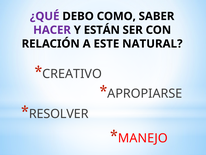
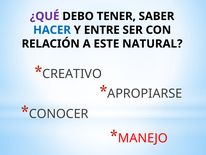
COMO: COMO -> TENER (116, 16)
HACER colour: purple -> blue (52, 30)
ESTÁN: ESTÁN -> ENTRE (102, 30)
RESOLVER: RESOLVER -> CONOCER (59, 114)
